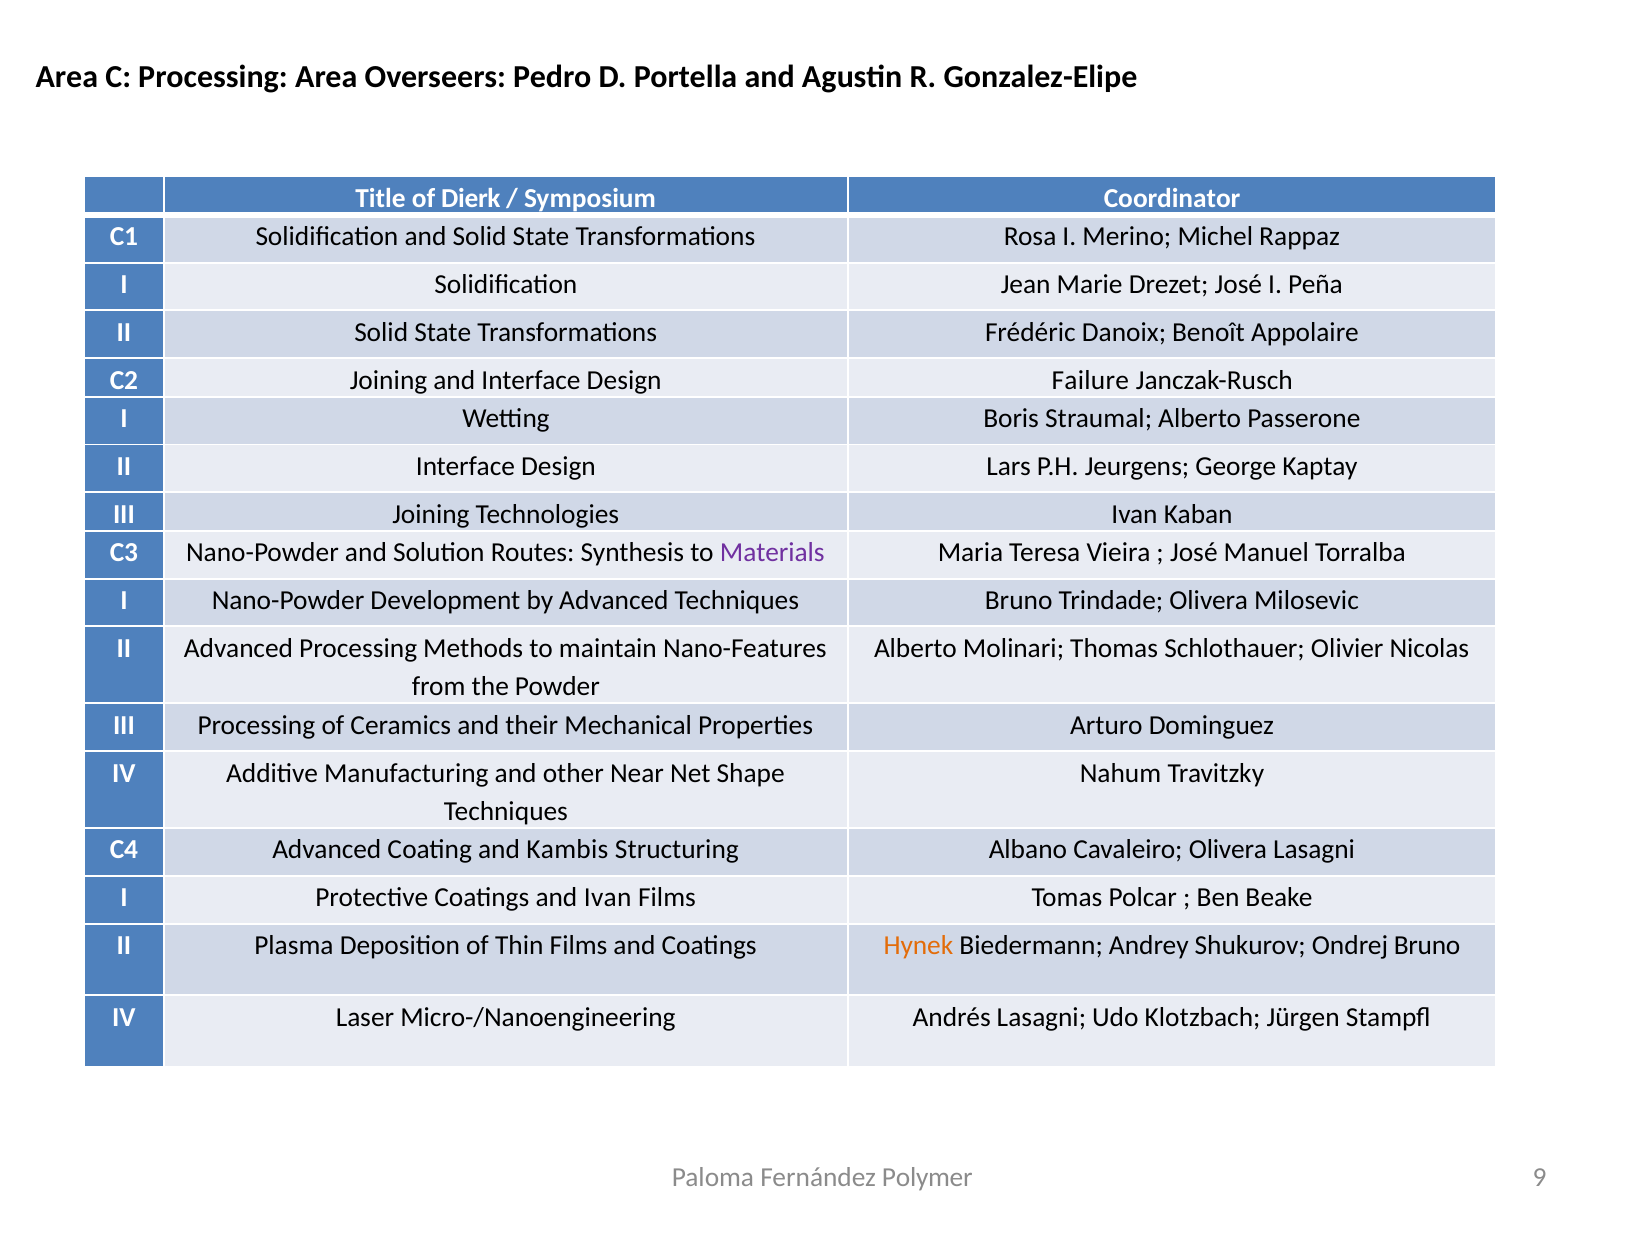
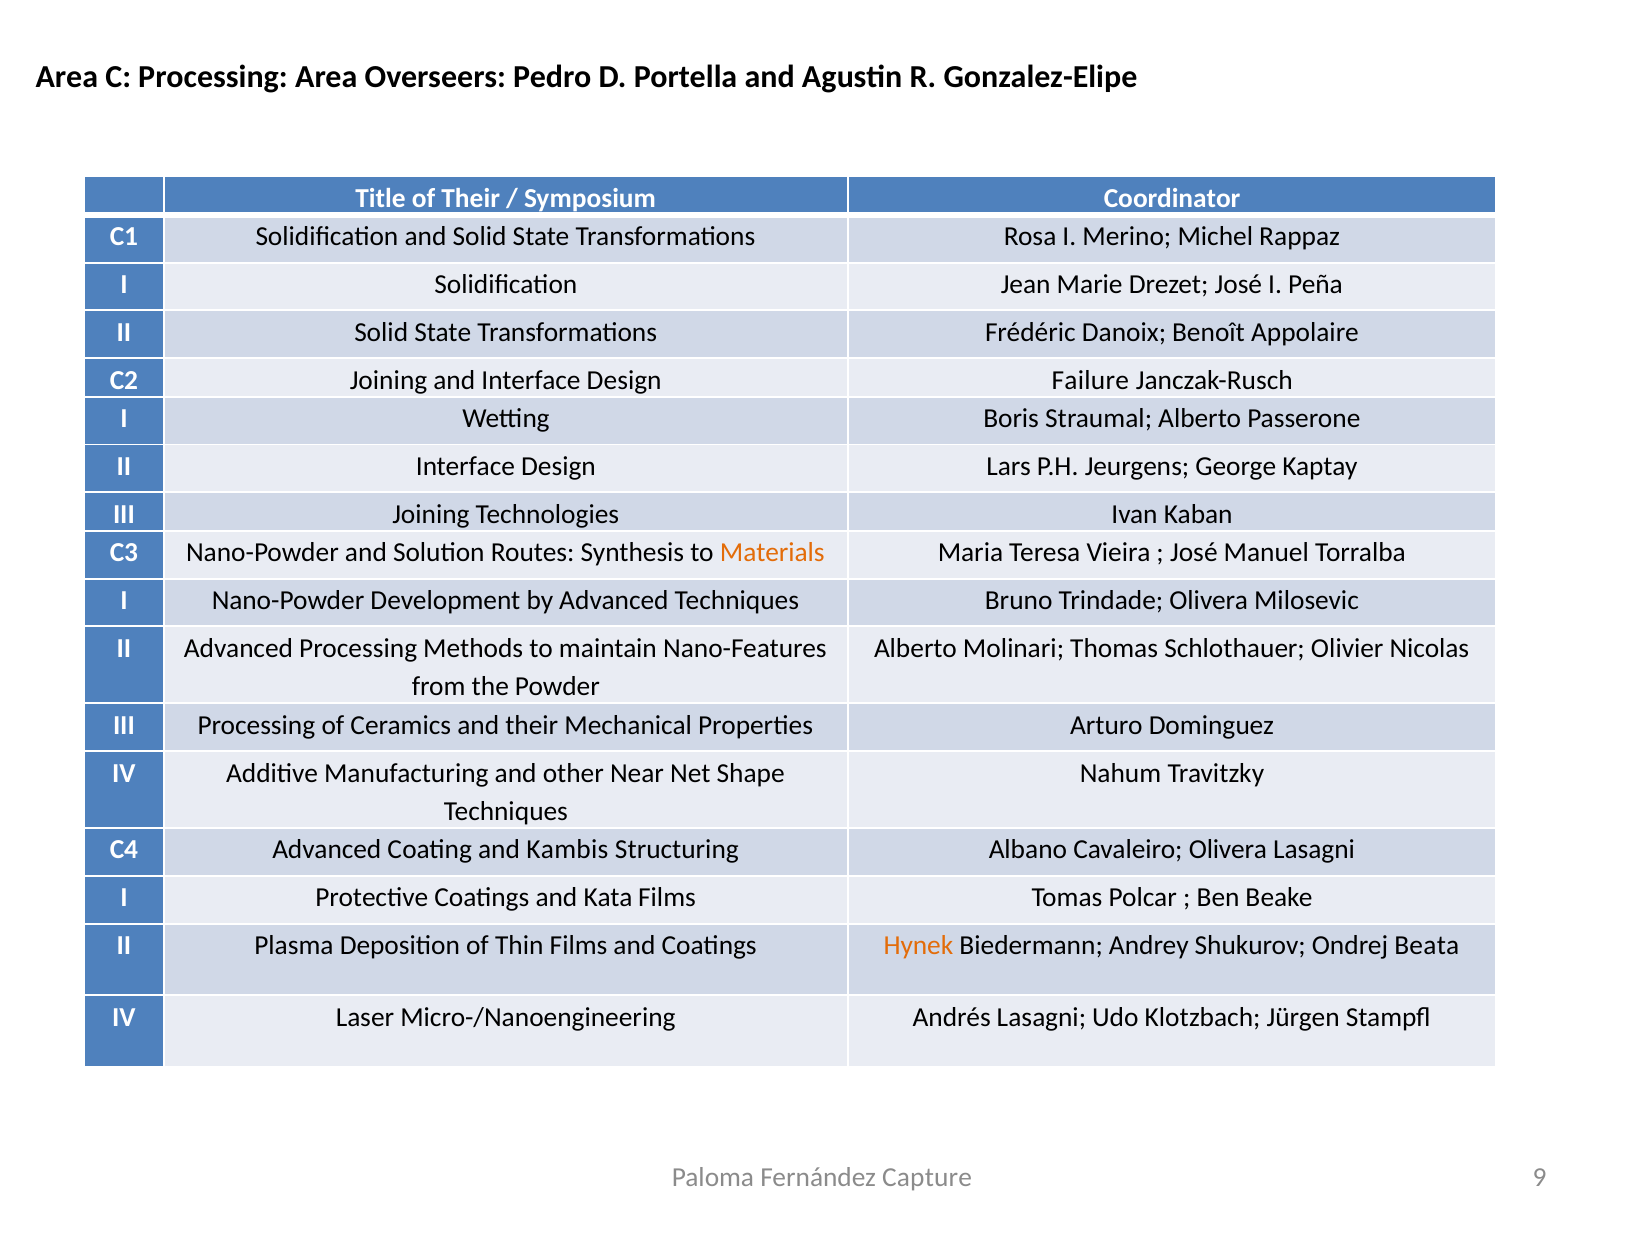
of Dierk: Dierk -> Their (471, 198)
Materials colour: purple -> orange (772, 553)
and Ivan: Ivan -> Kata (608, 898)
Ondrej Bruno: Bruno -> Beata (1427, 946)
Polymer: Polymer -> Capture (927, 1178)
